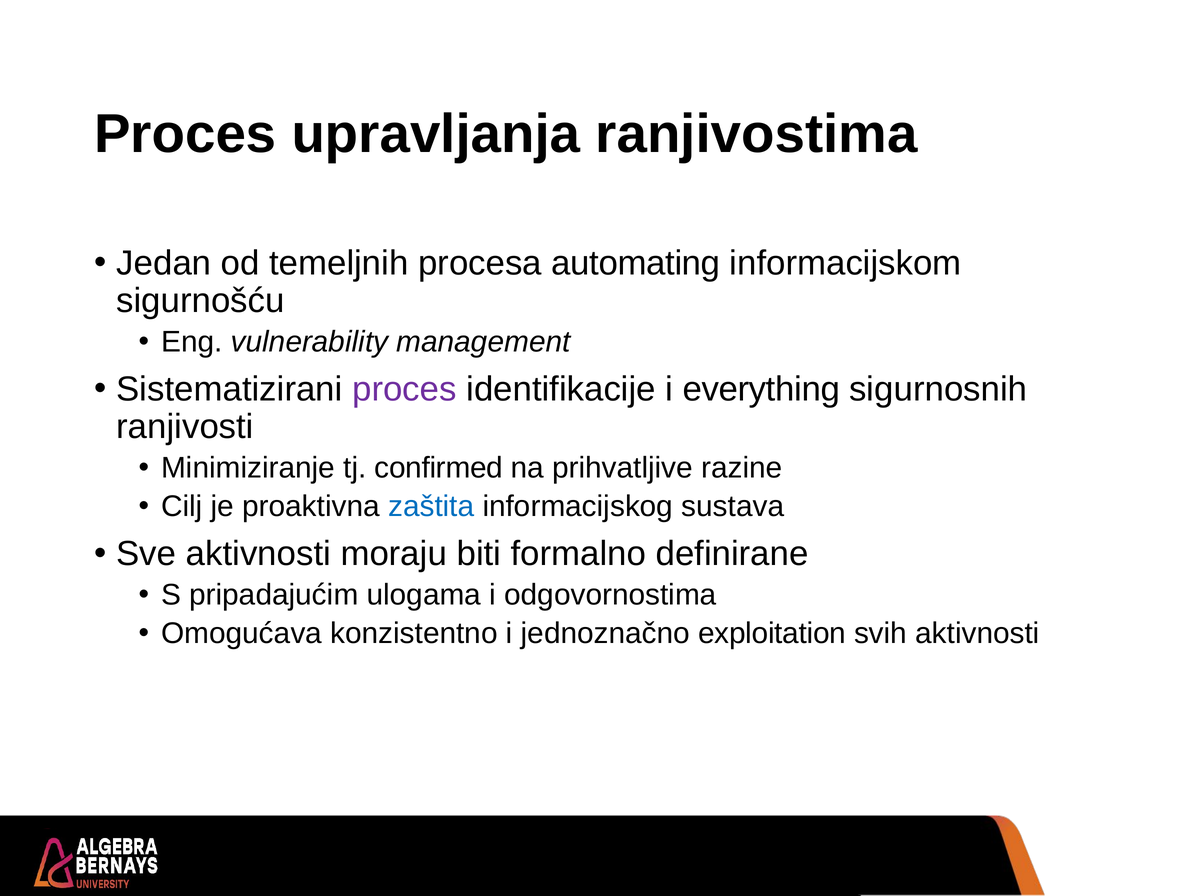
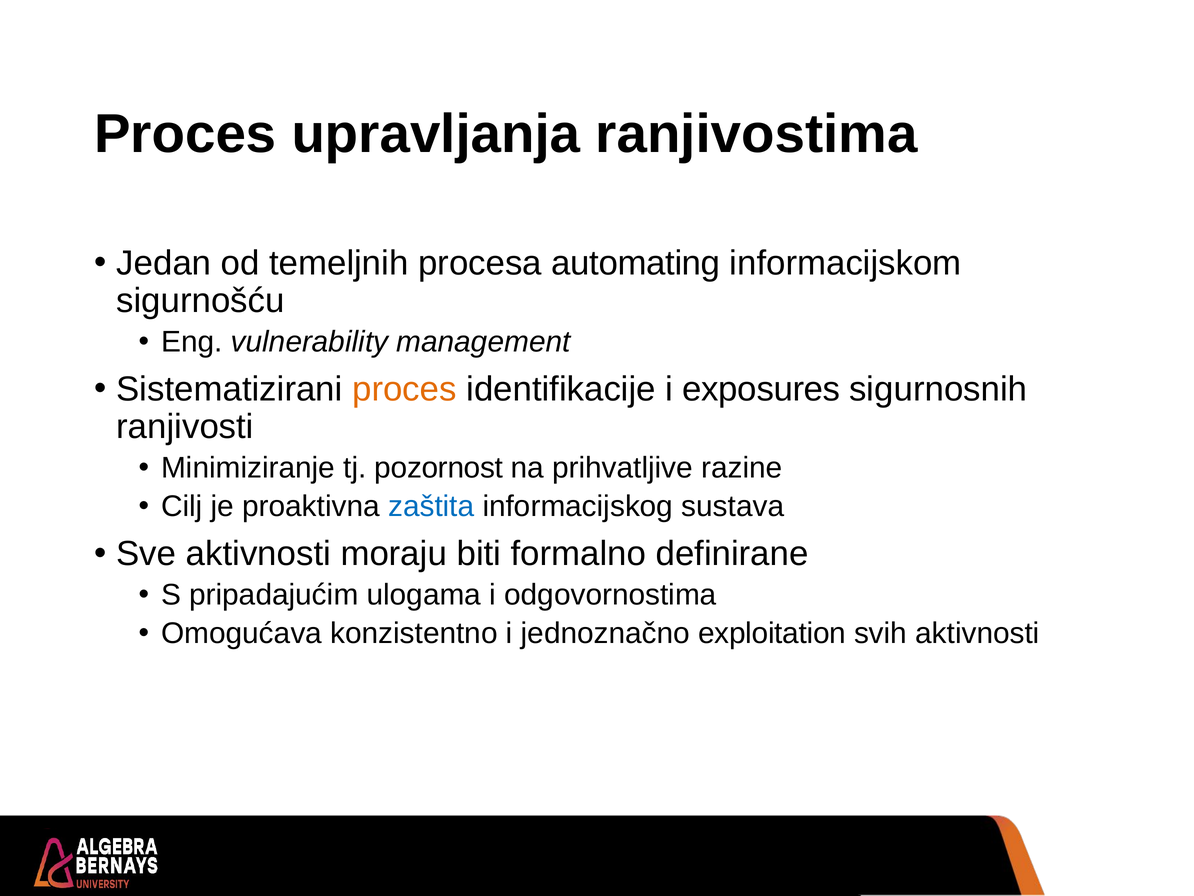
proces colour: purple -> orange (404, 389)
everything: everything -> exposures (761, 389)
confirmed: confirmed -> pozornost (439, 468)
